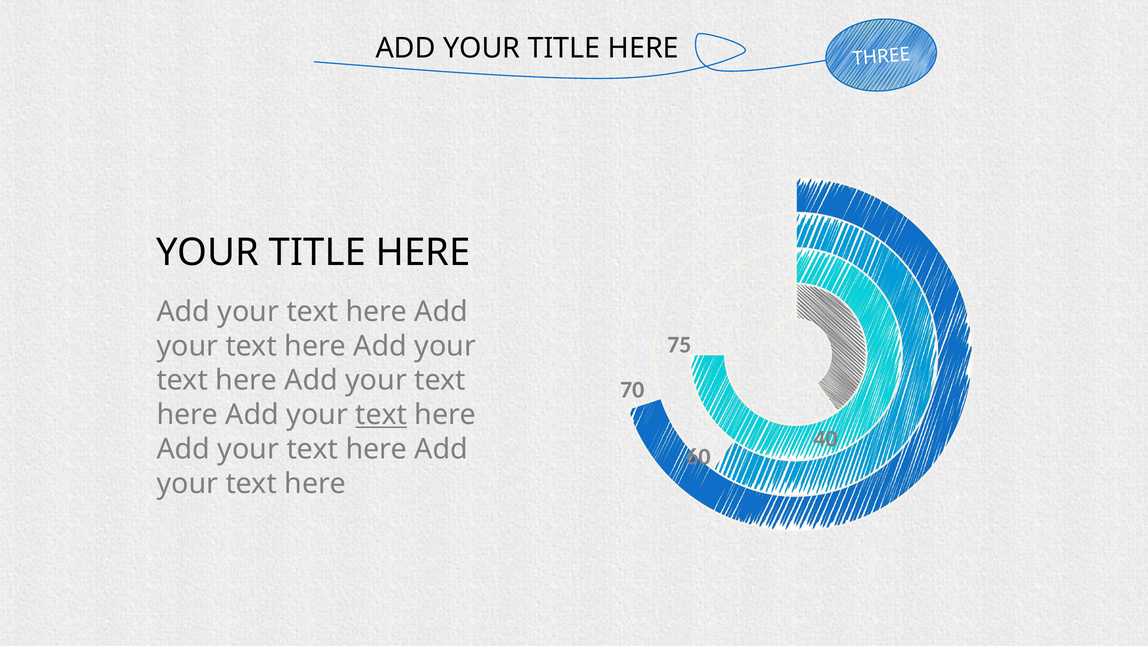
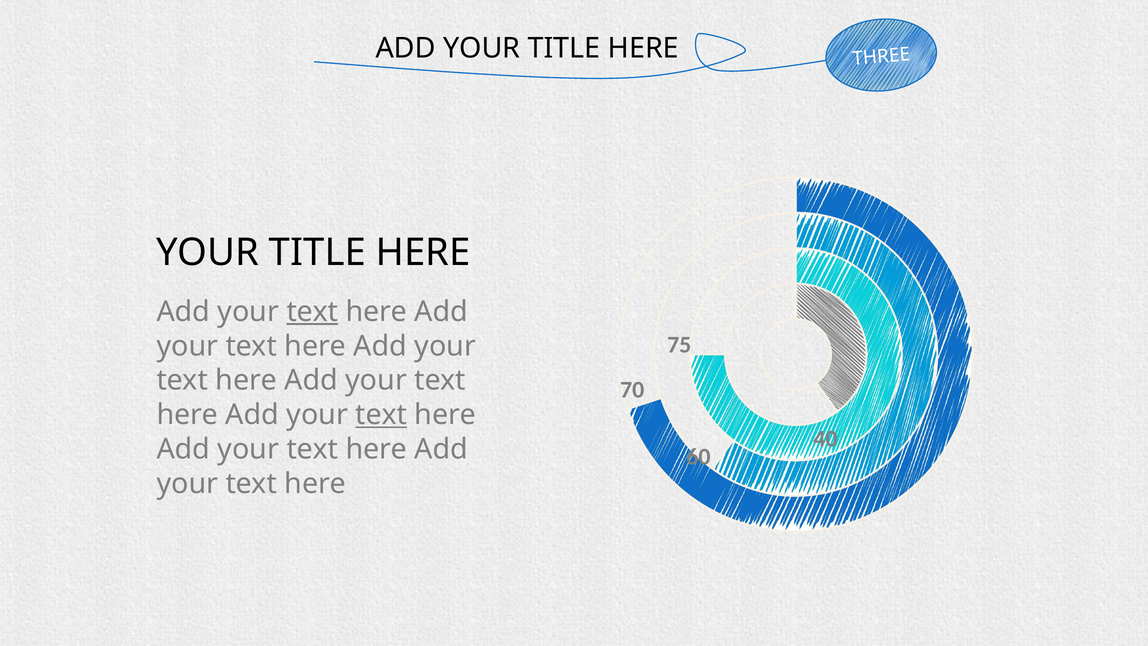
text underline: none -> present (312, 311)
